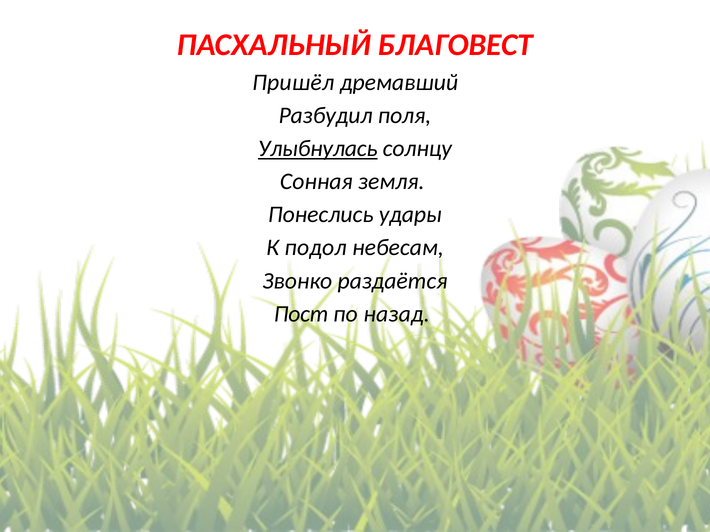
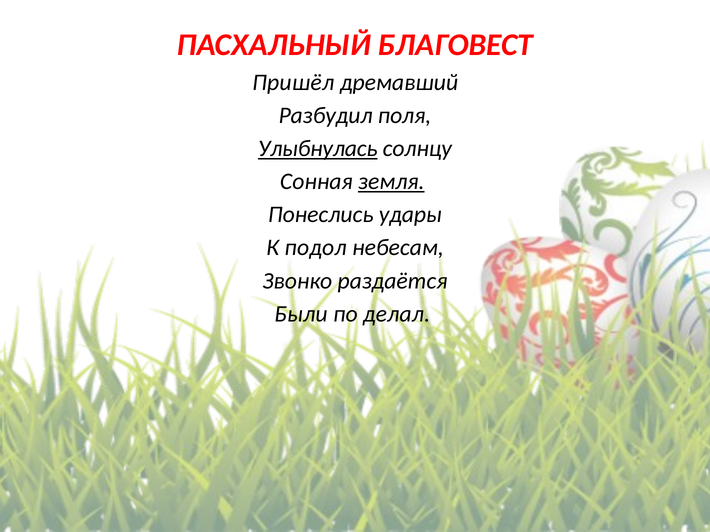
земля underline: none -> present (391, 182)
Пост: Пост -> Были (301, 314)
назад: назад -> делал (397, 314)
